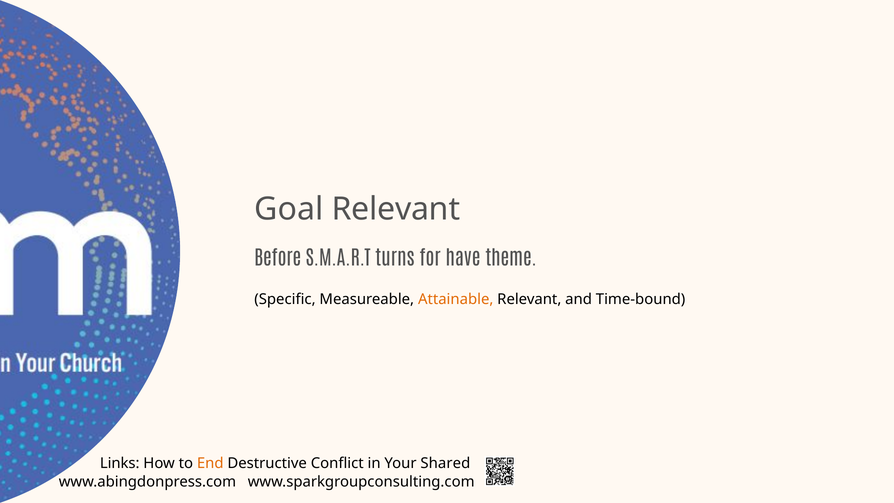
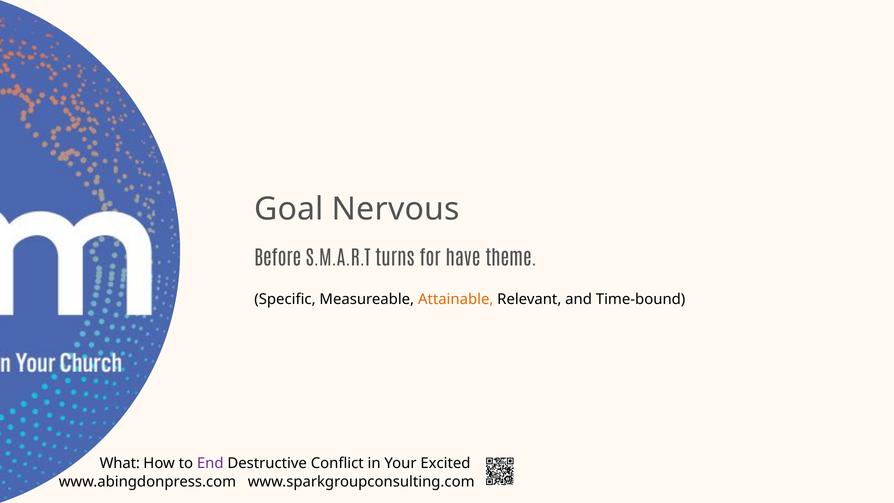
Goal Relevant: Relevant -> Nervous (396, 209)
Links: Links -> What (120, 463)
End colour: orange -> purple (210, 463)
Shared: Shared -> Excited (445, 463)
